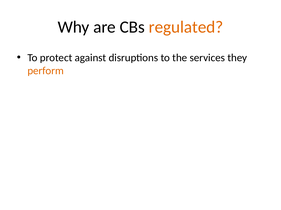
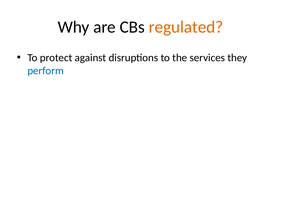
perform colour: orange -> blue (46, 71)
